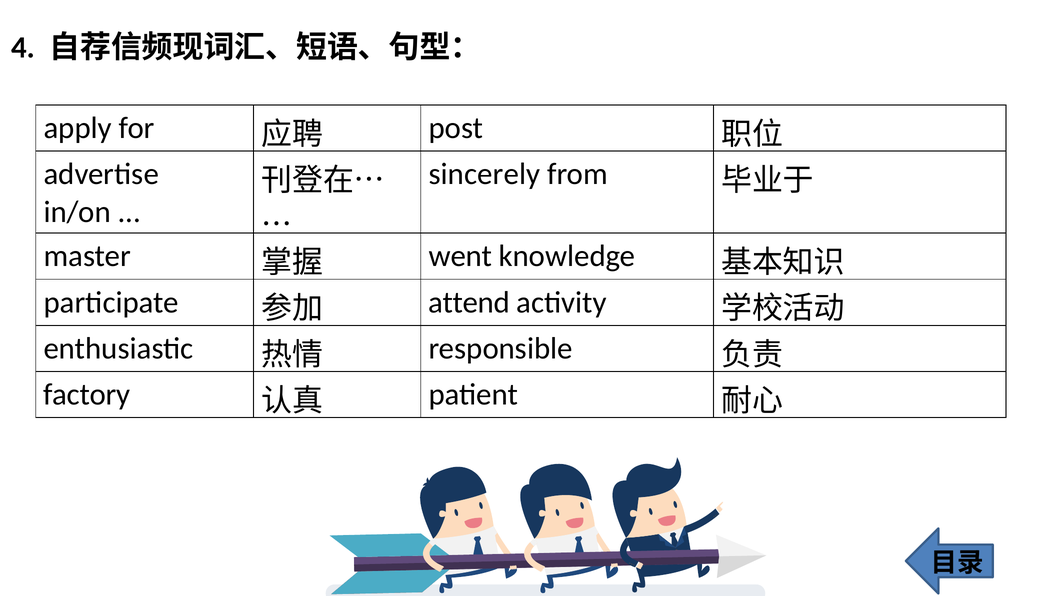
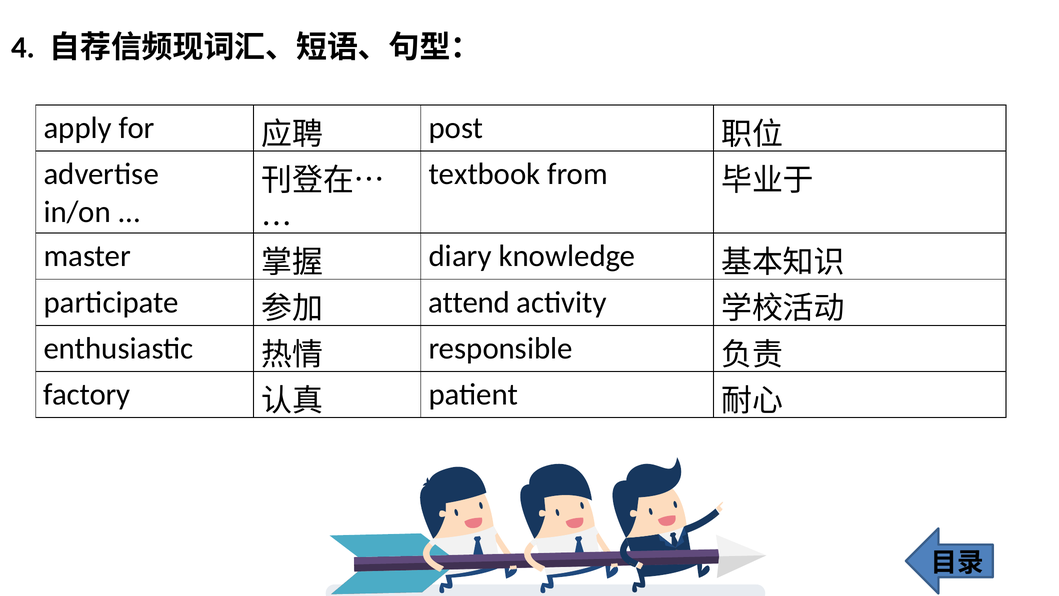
sincerely: sincerely -> textbook (485, 174)
went: went -> diary (460, 256)
